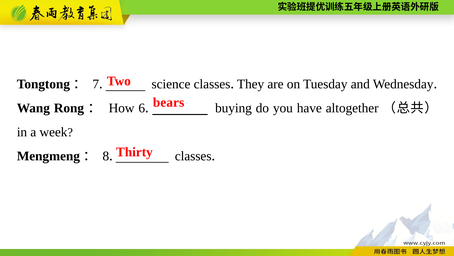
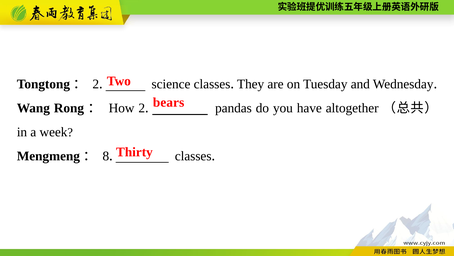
7: 7 -> 2 (96, 84)
How 6: 6 -> 2 (142, 108)
buying: buying -> pandas (233, 108)
